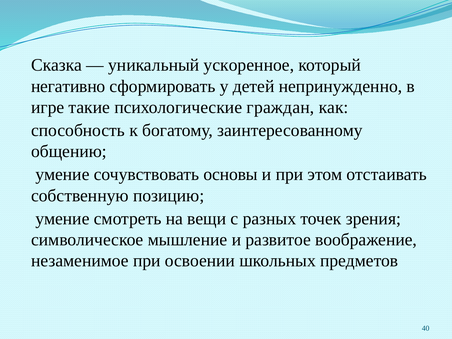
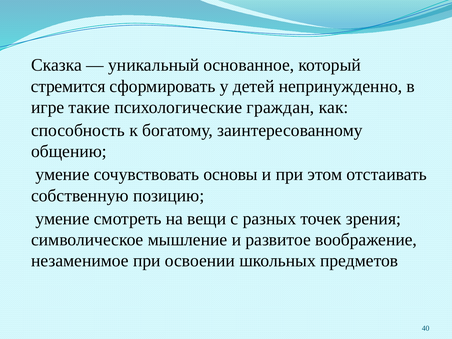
ускоренное: ускоренное -> основанное (249, 65)
негативно: негативно -> стремится (68, 86)
